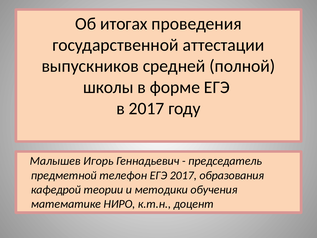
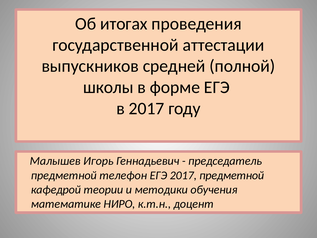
2017 образования: образования -> предметной (232, 175)
